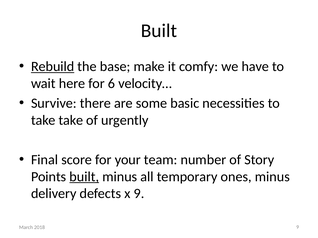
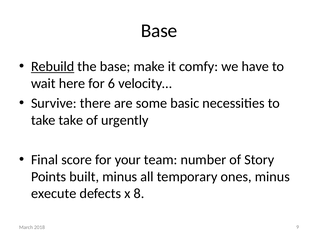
Built: Built -> Base (159, 31)
built underline: present -> none (84, 177)
delivery: delivery -> execute (54, 194)
x 9: 9 -> 8 (139, 194)
